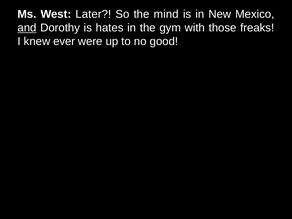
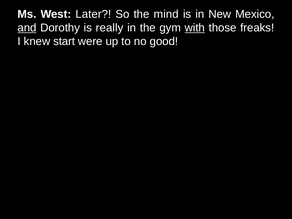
hates: hates -> really (110, 28)
with underline: none -> present (195, 28)
ever: ever -> start (64, 41)
